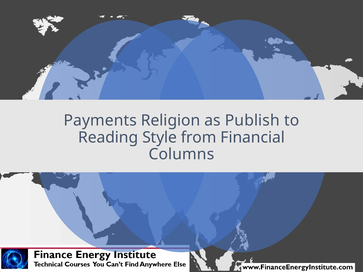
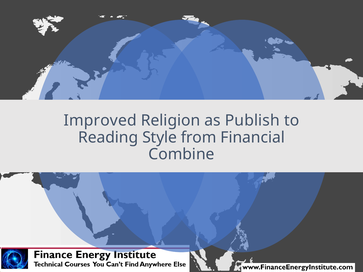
Payments: Payments -> Improved (100, 121)
Columns: Columns -> Combine (181, 154)
